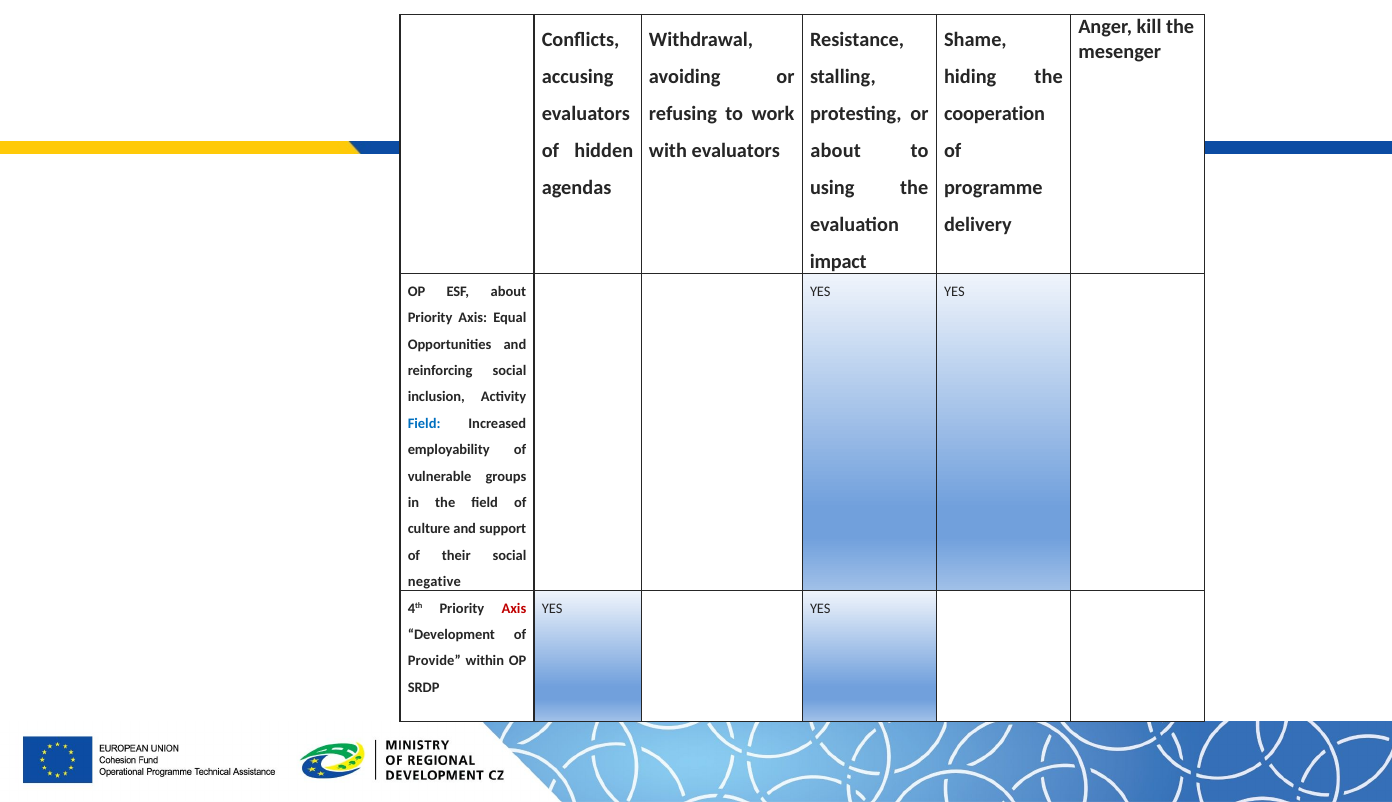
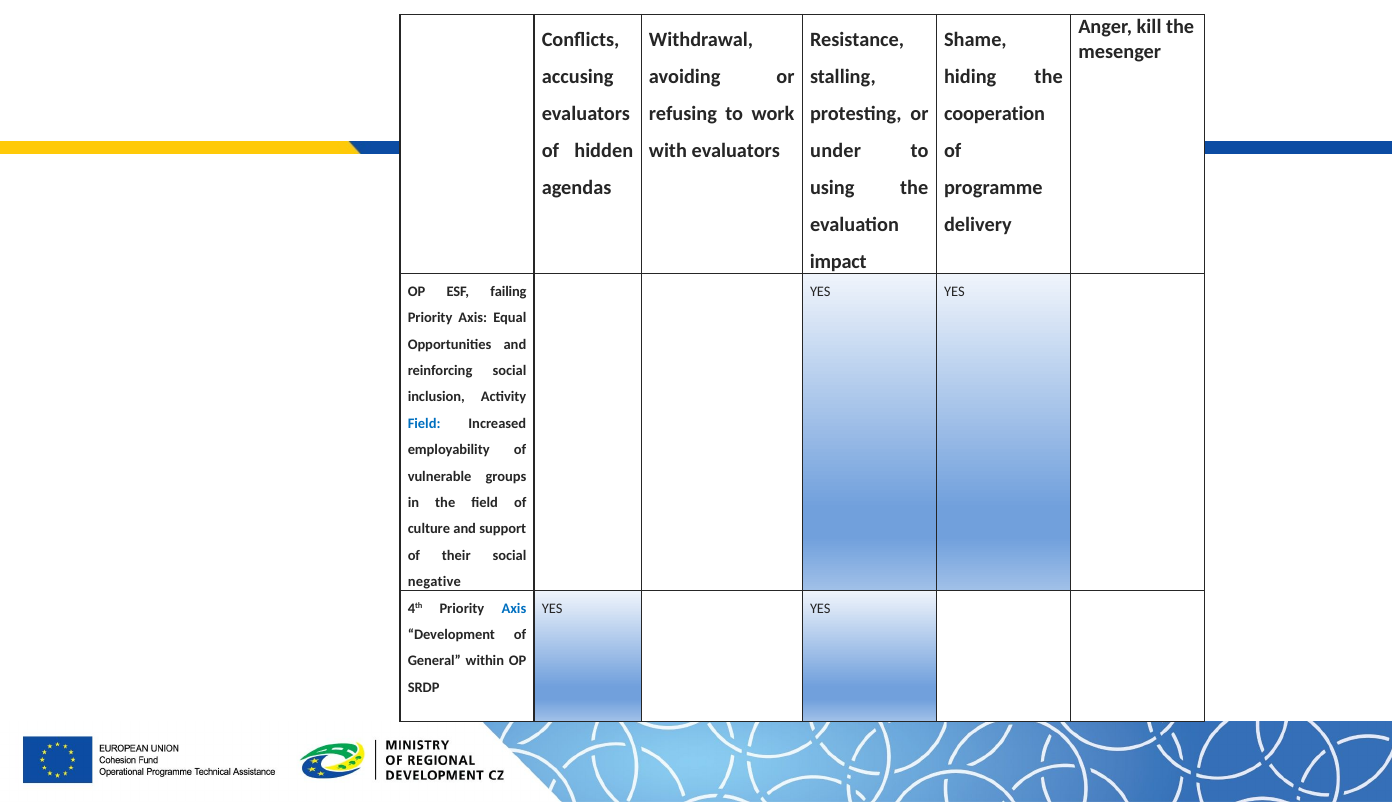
about: about -> under (836, 150)
ESF about: about -> failing (509, 291)
Axis colour: red -> blue (514, 608)
Provide: Provide -> General (434, 661)
